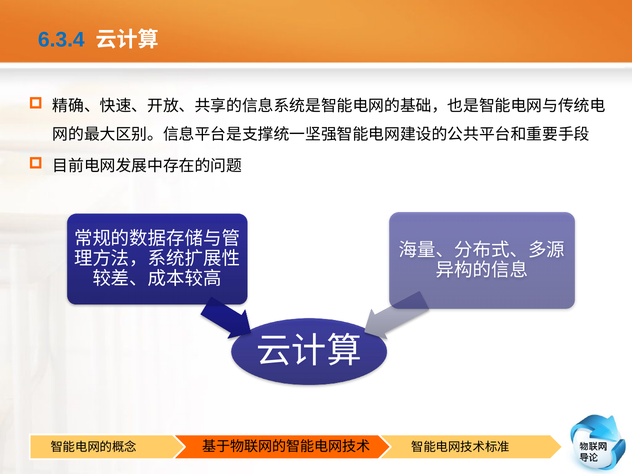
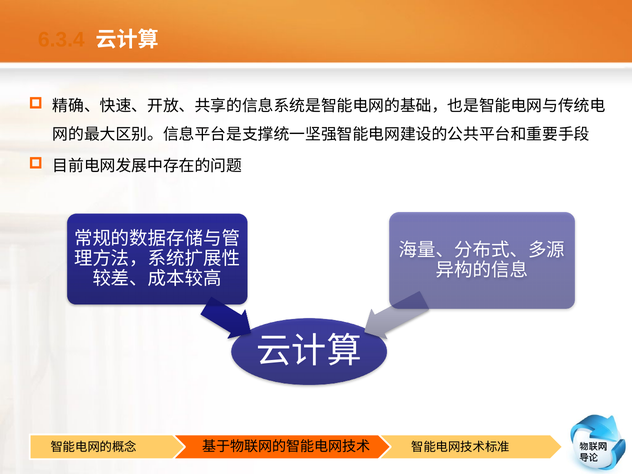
6.3.4 colour: blue -> orange (61, 40)
